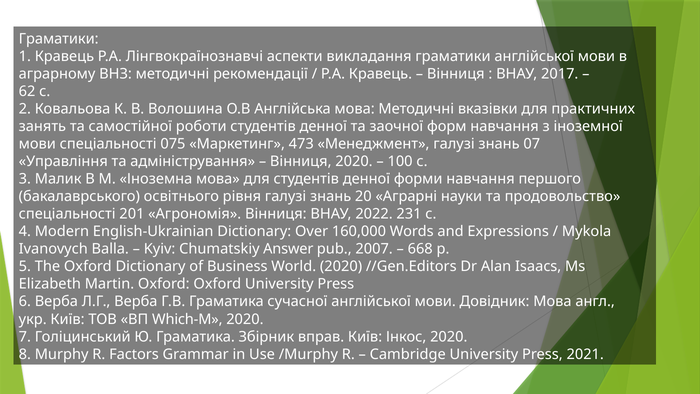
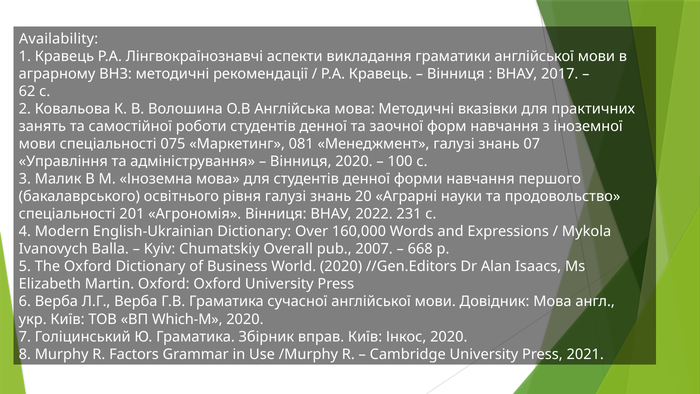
Граматики: Граматики -> Availability (59, 39)
473: 473 -> 081 (301, 144)
Answer: Answer -> Overall (288, 249)
